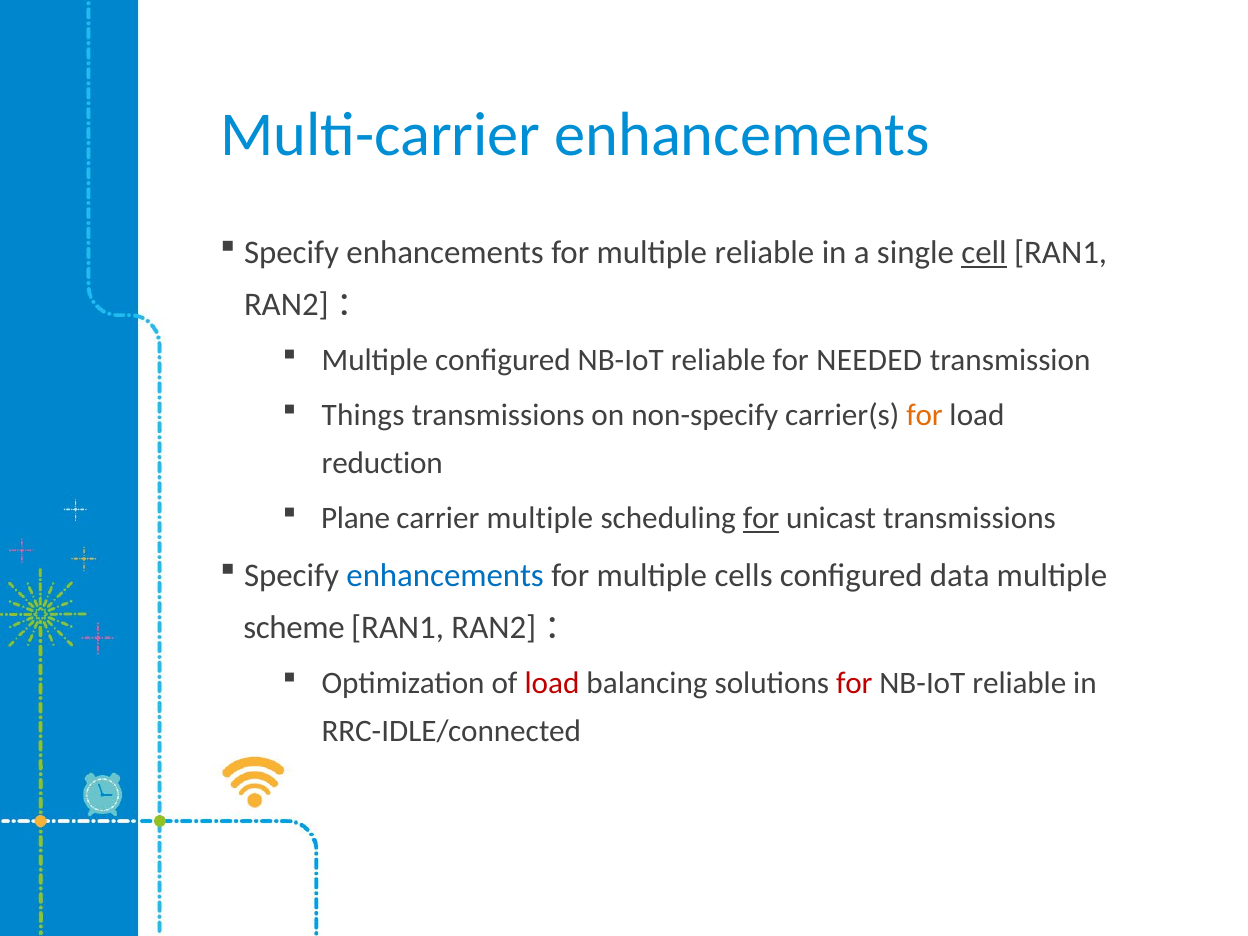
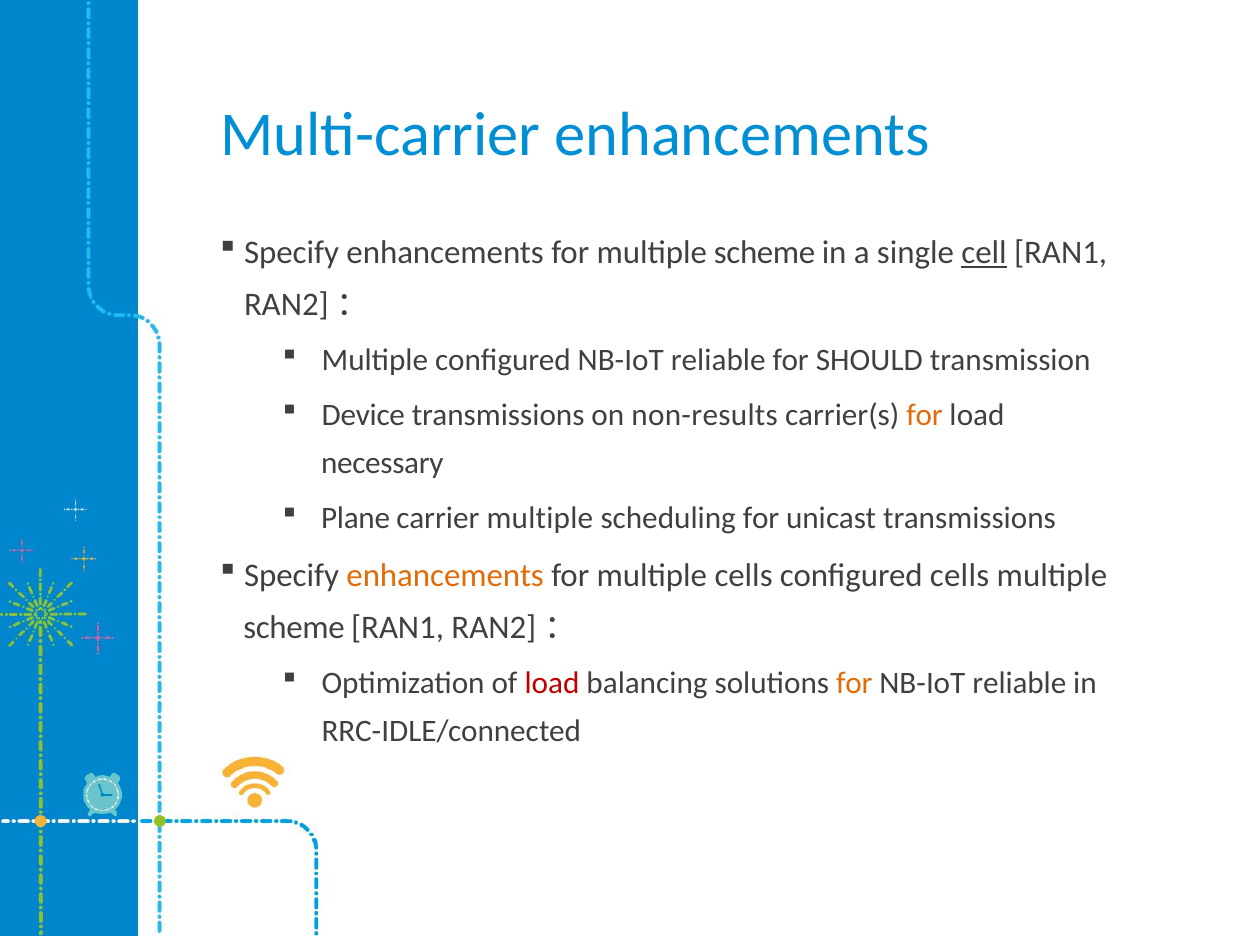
for multiple reliable: reliable -> scheme (765, 253)
NEEDED: NEEDED -> SHOULD (869, 360)
Things: Things -> Device (363, 415)
non-specify: non-specify -> non-results (705, 415)
reduction: reduction -> necessary (382, 464)
for underline: present -> none (761, 519)
enhancements colour: blue -> orange (445, 576)
configured data: data -> cells (960, 576)
for colour: red -> orange (854, 683)
